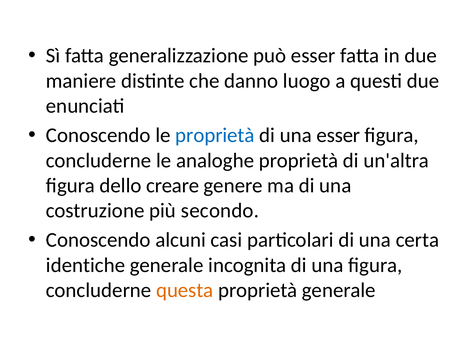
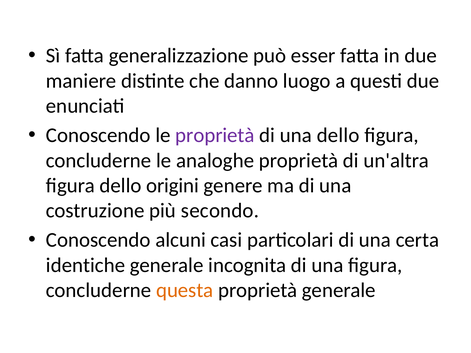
proprietà colour: blue -> purple (215, 135)
una esser: esser -> dello (338, 135)
creare: creare -> origini (173, 186)
